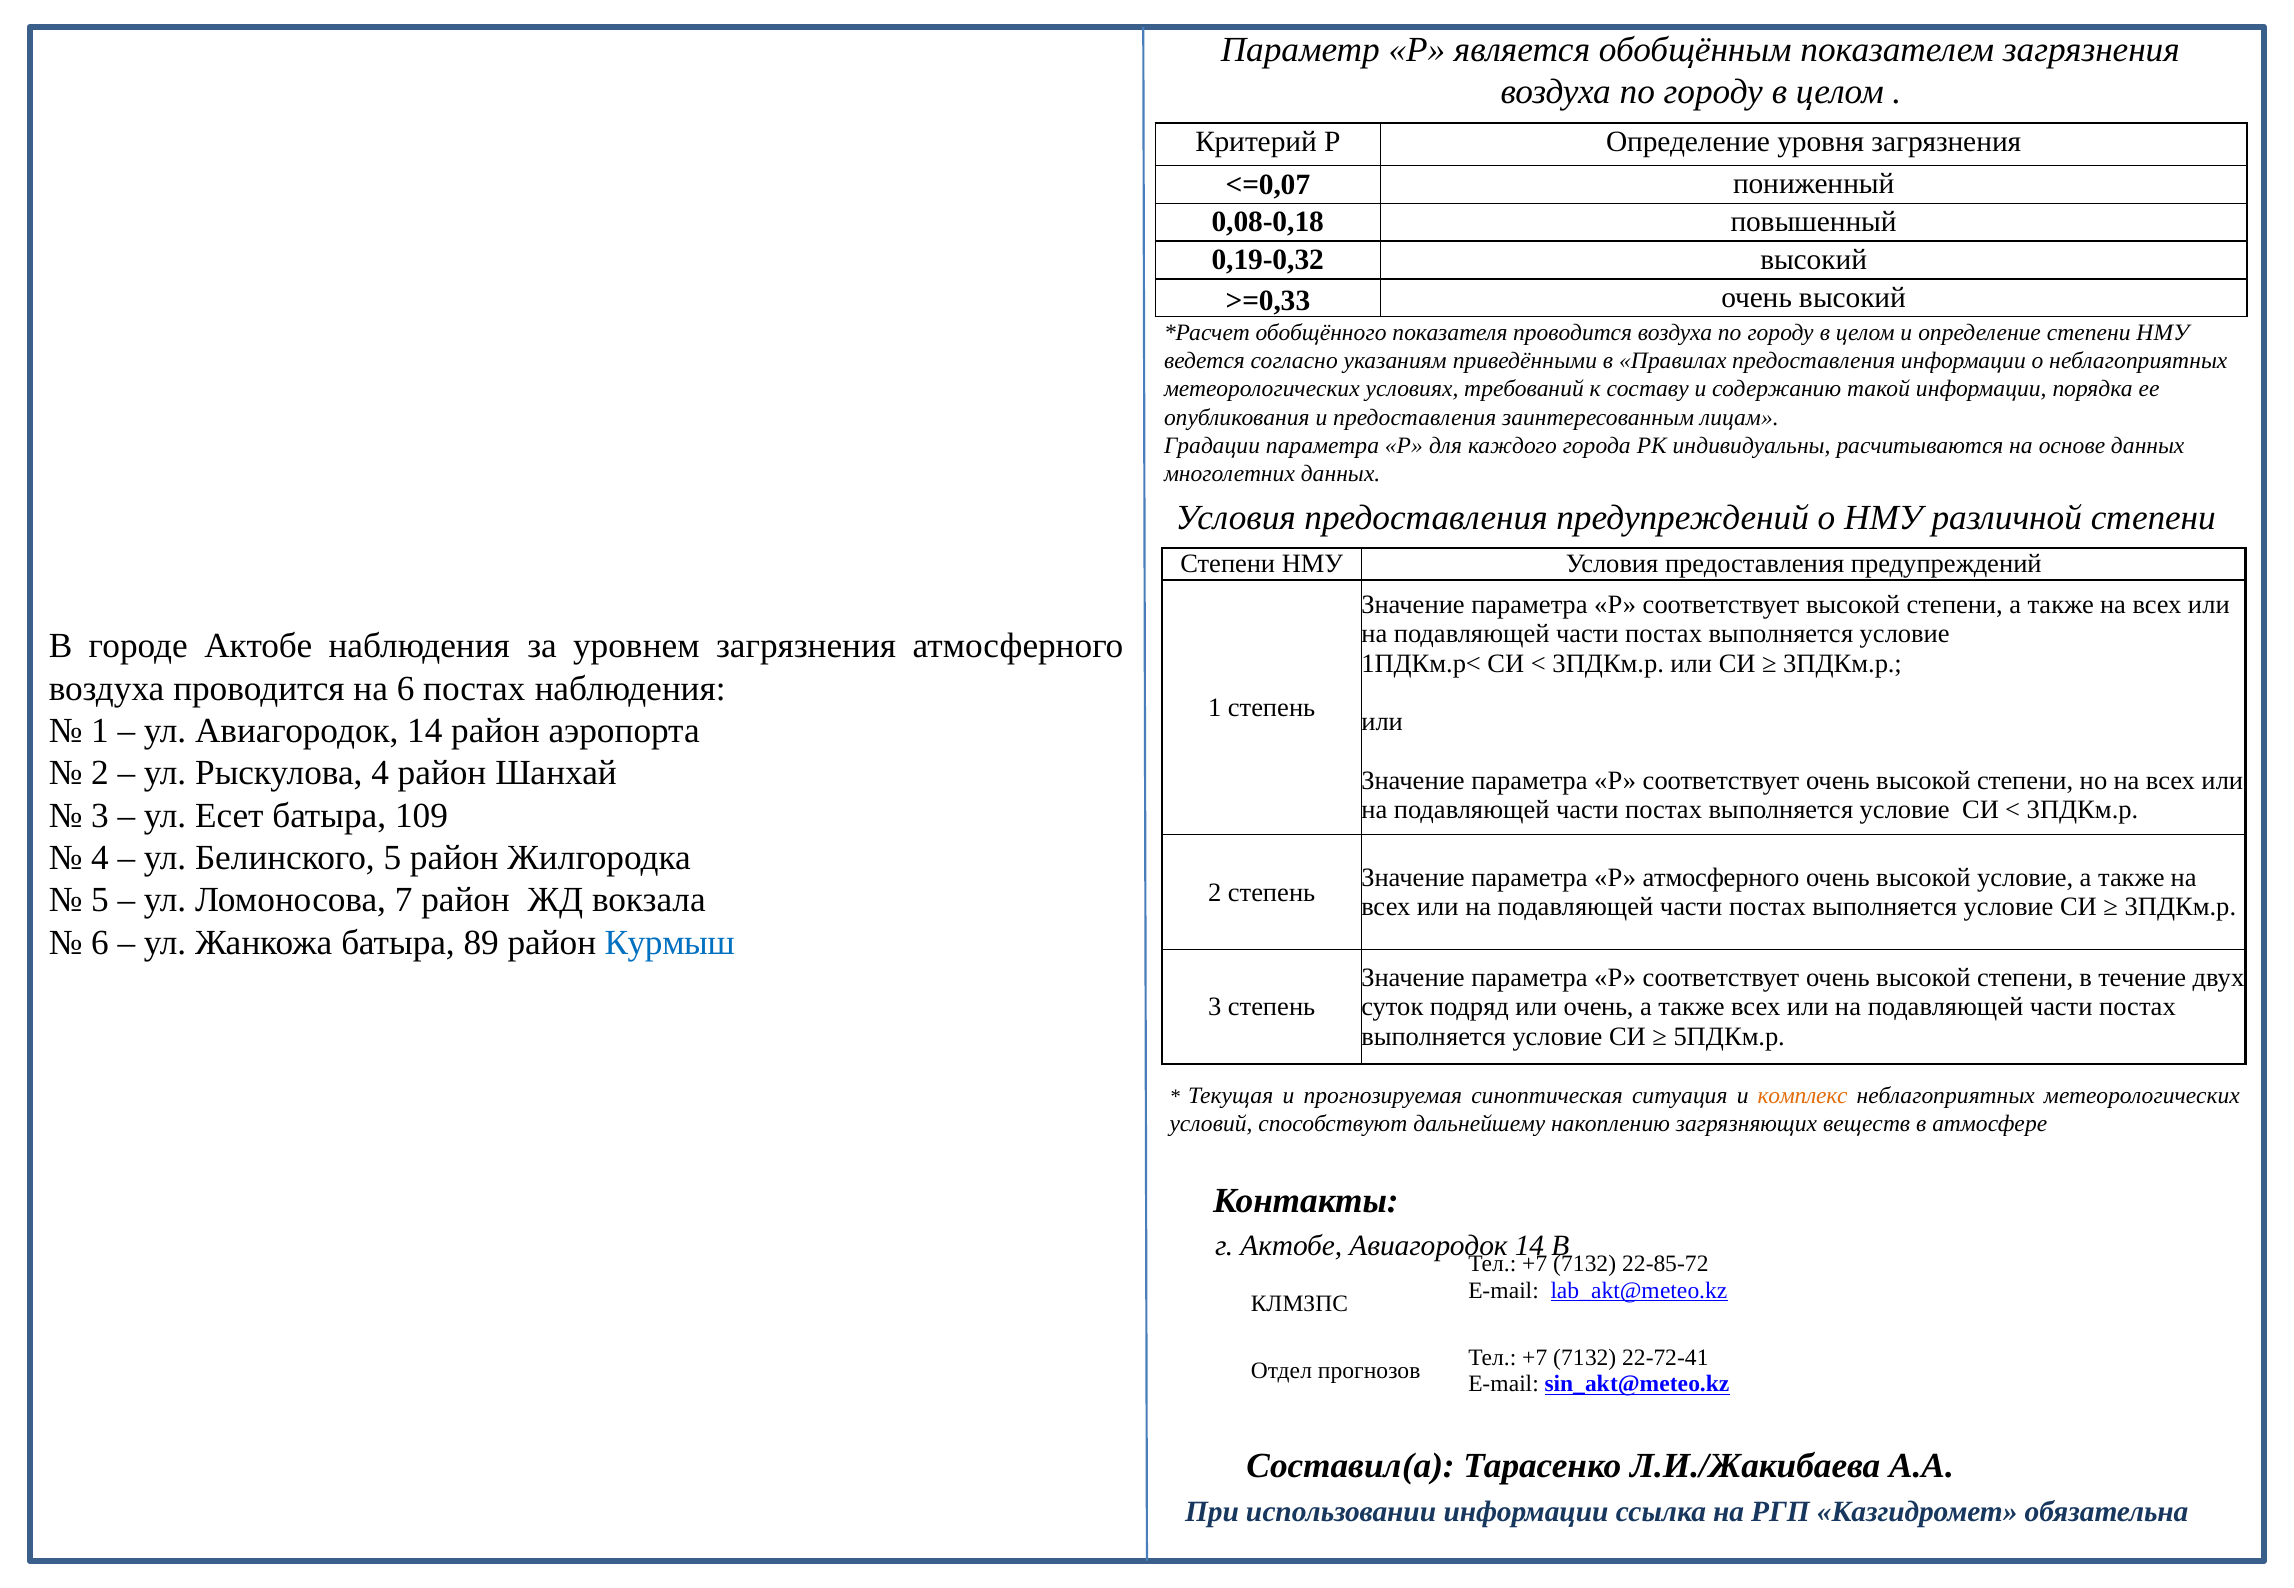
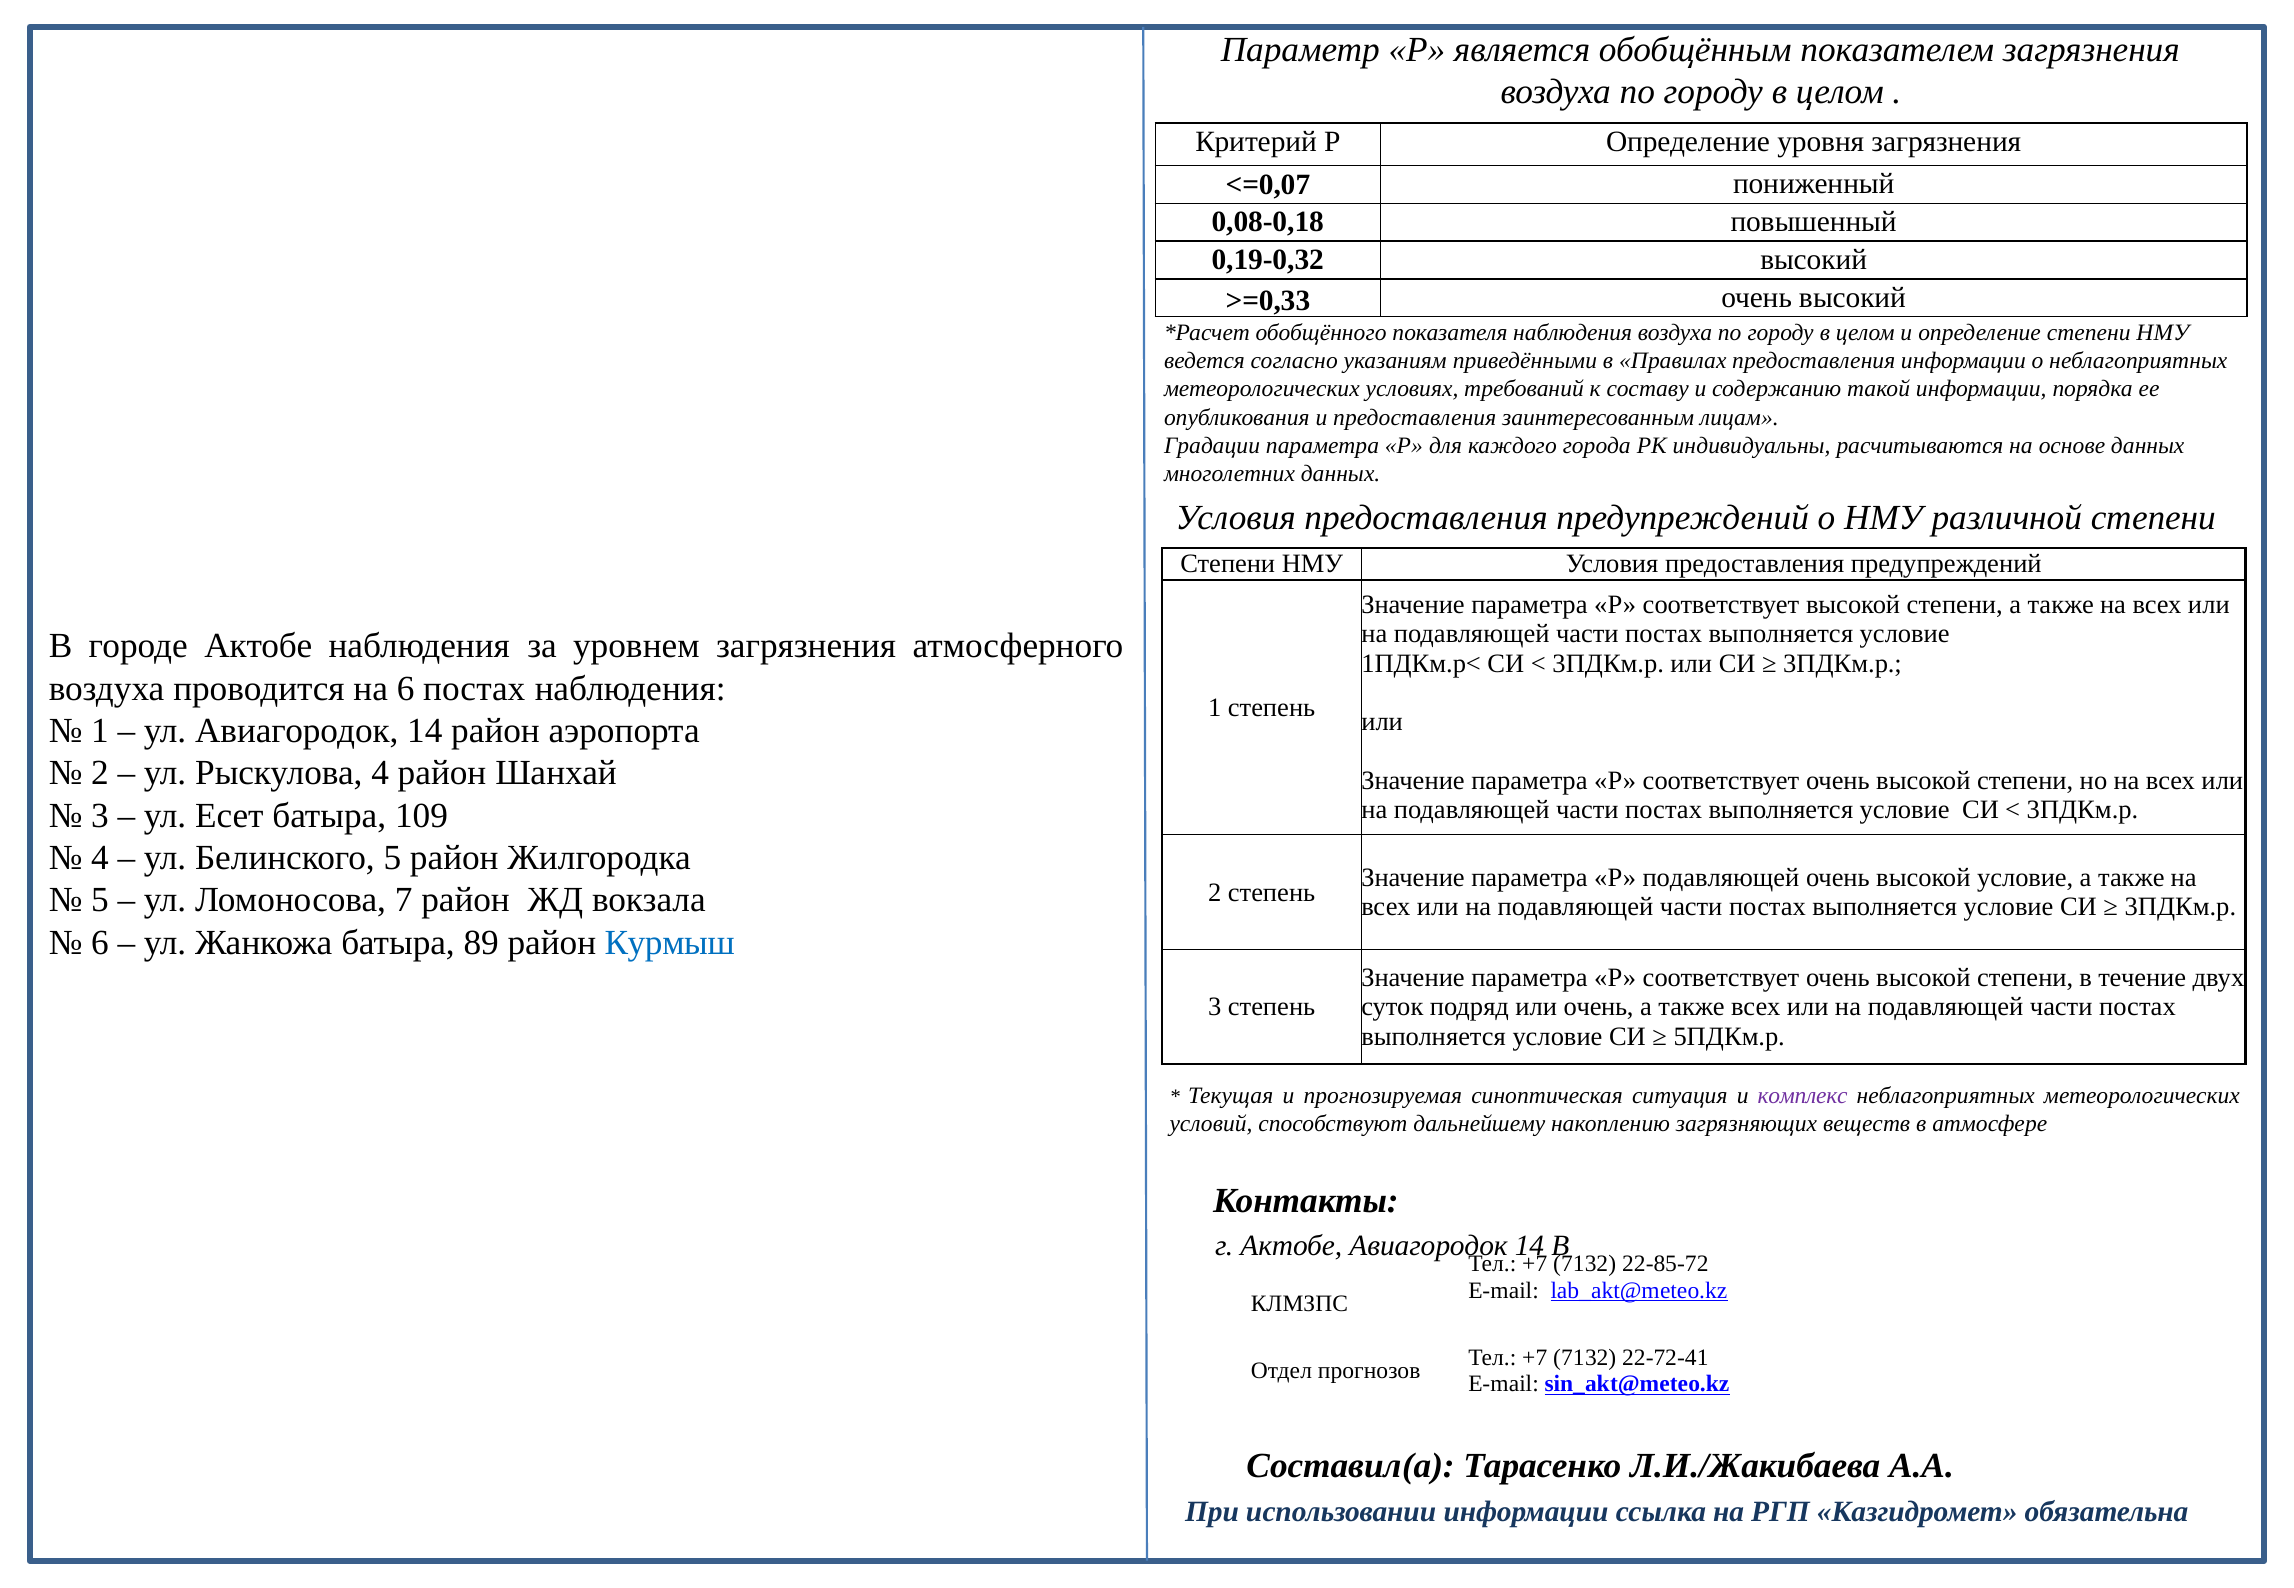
показателя проводится: проводится -> наблюдения (1573, 333)
Р атмосферного: атмосферного -> подавляющей (1721, 878)
комплекс colour: orange -> purple (1803, 1096)
